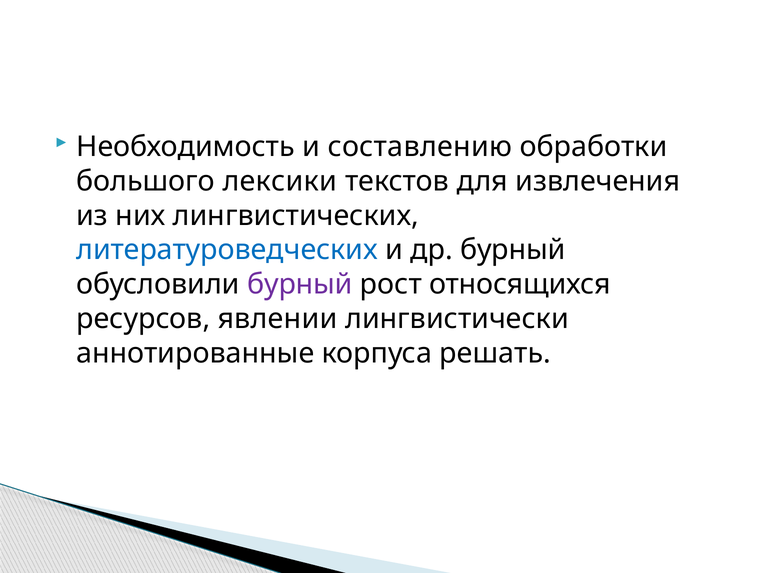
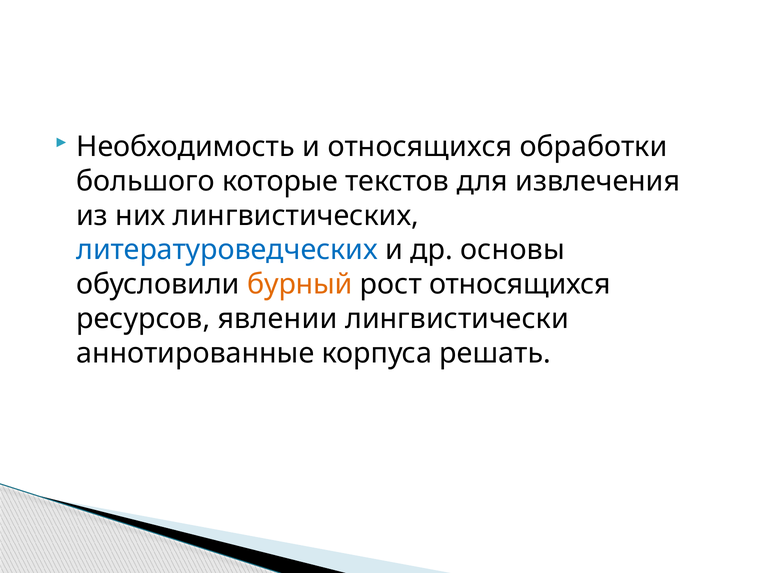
и составлению: составлению -> относящихся (420, 147)
лексики: лексики -> которые (280, 181)
др бурный: бурный -> основы (513, 250)
бурный colour: purple -> orange (300, 284)
